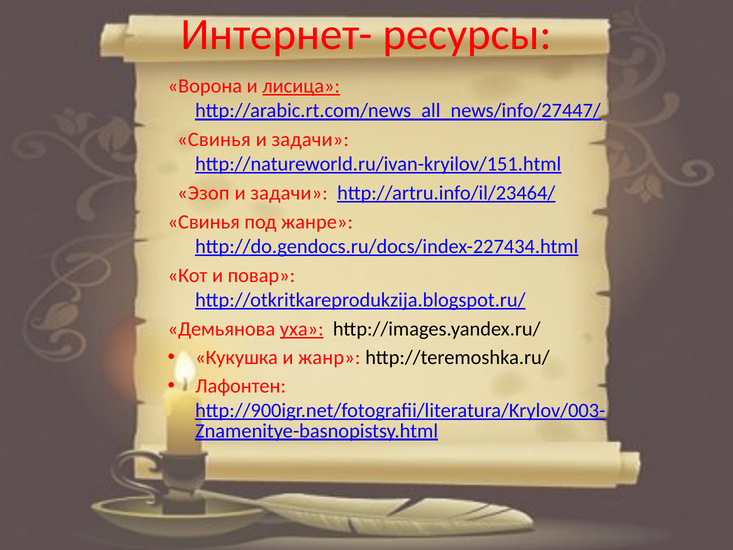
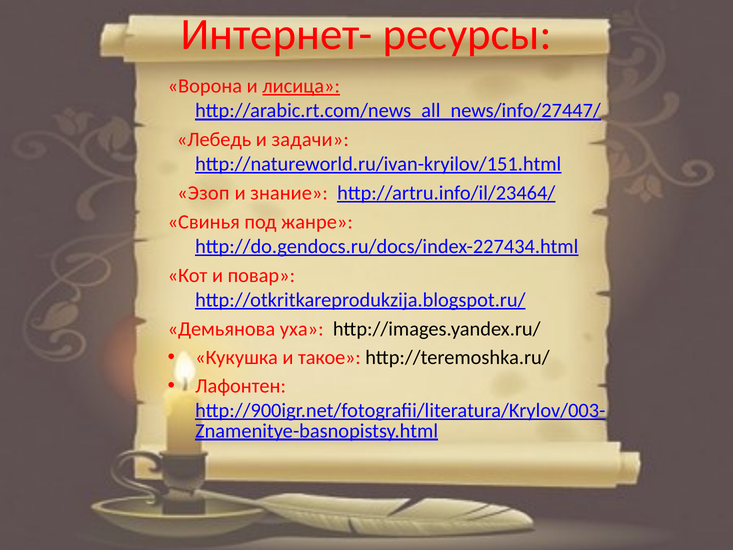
Свинья: Свинья -> Лебедь (214, 139)
задачи: задачи -> знание (289, 193)
уха underline: present -> none (302, 329)
жанр: жанр -> такое (329, 357)
